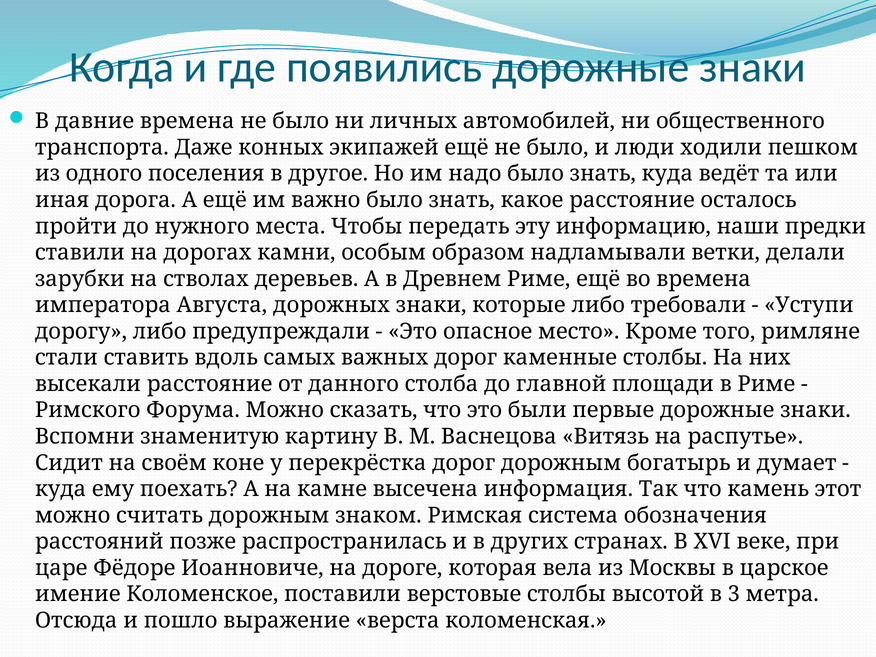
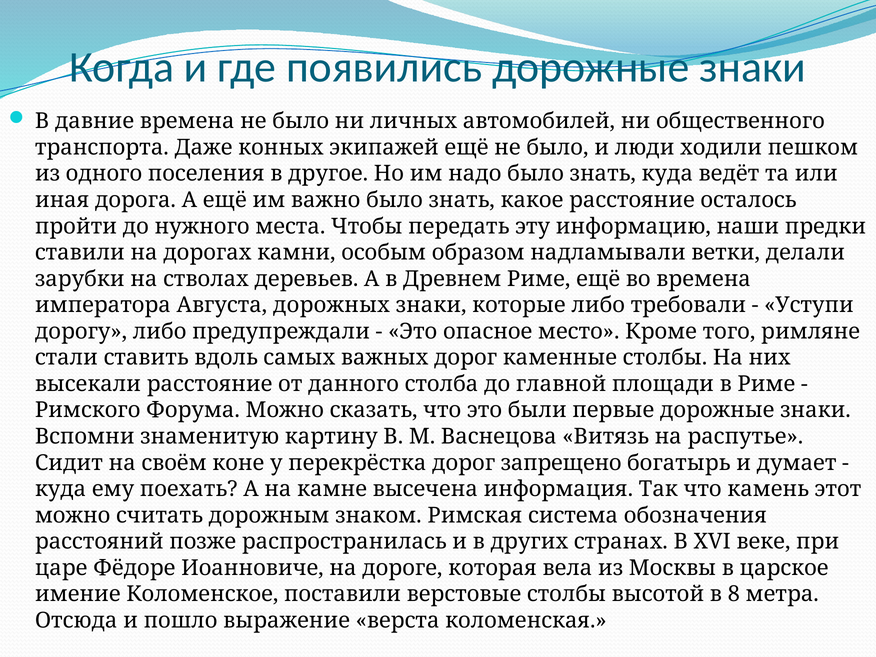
дорог дорожным: дорожным -> запрещено (561, 463)
3: 3 -> 8 (734, 594)
